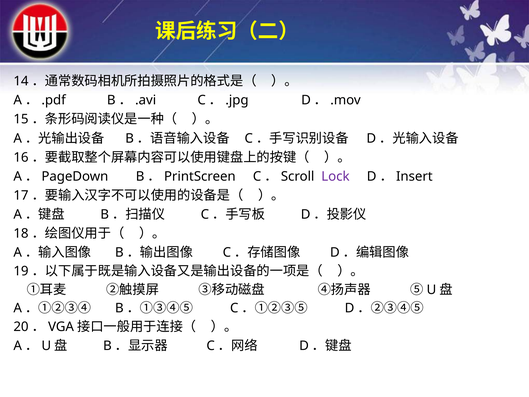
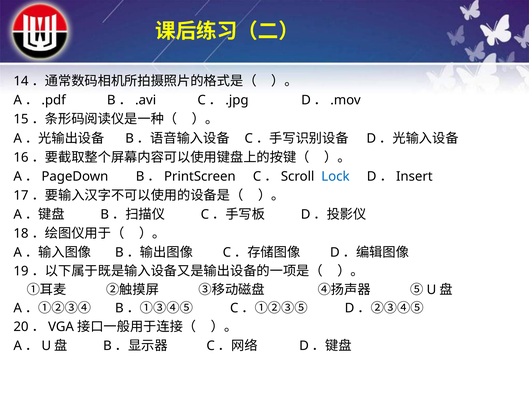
Lock colour: purple -> blue (335, 176)
